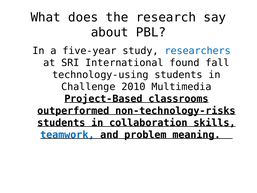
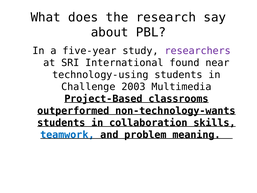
researchers colour: blue -> purple (198, 51)
fall: fall -> near (217, 63)
2010: 2010 -> 2003 (133, 87)
non-technology-risks: non-technology-risks -> non-technology-wants (175, 111)
